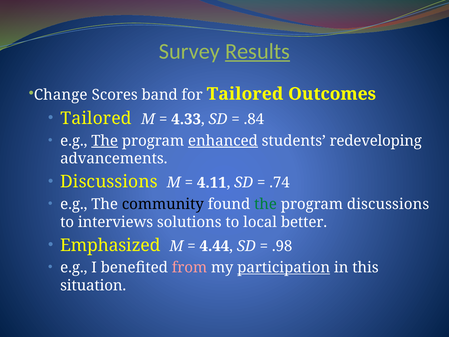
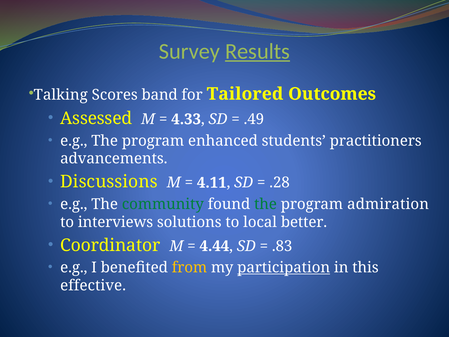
Change: Change -> Talking (61, 95)
Tailored: Tailored -> Assessed (96, 118)
.84: .84 -> .49 (254, 119)
The underline: present -> none (105, 141)
enhanced underline: present -> none (223, 141)
redeveloping: redeveloping -> practitioners (376, 141)
.74: .74 -> .28 (280, 183)
community colour: black -> green (163, 204)
program discussions: discussions -> admiration (388, 204)
Emphasized: Emphasized -> Coordinator (110, 245)
.98: .98 -> .83 (282, 246)
from colour: pink -> yellow (189, 267)
situation: situation -> effective (93, 285)
